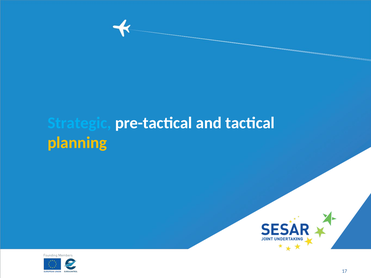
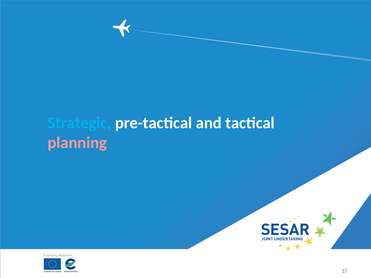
planning colour: yellow -> pink (77, 143)
